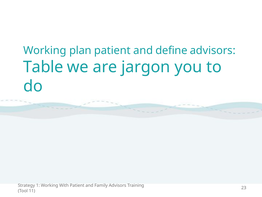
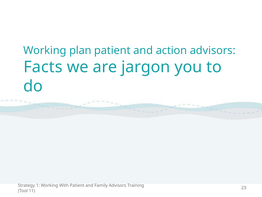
define: define -> action (171, 50)
Table: Table -> Facts (43, 67)
